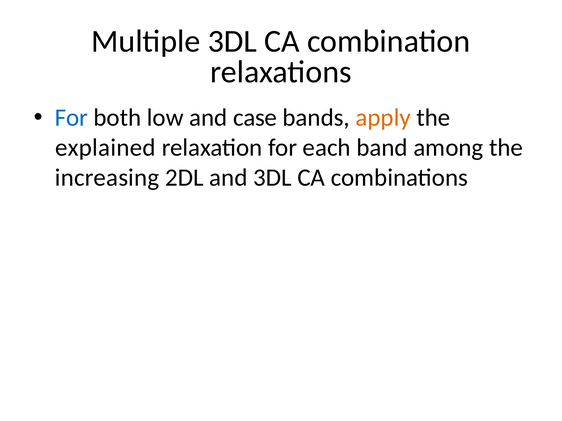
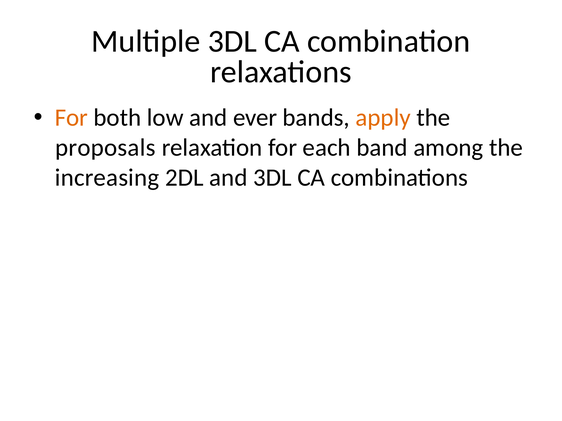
For colour: blue -> orange (71, 118)
case: case -> ever (255, 118)
explained: explained -> proposals (105, 148)
